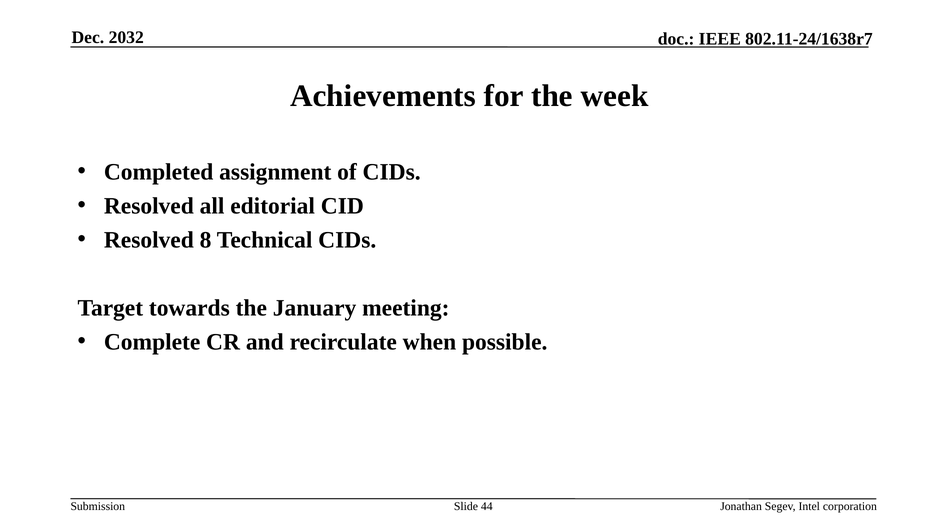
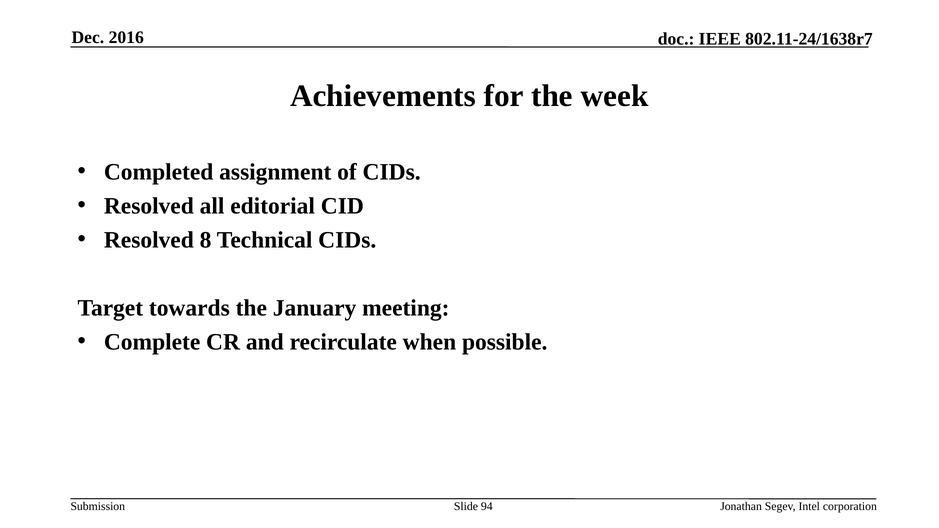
2032: 2032 -> 2016 (126, 37)
44: 44 -> 94 (487, 507)
